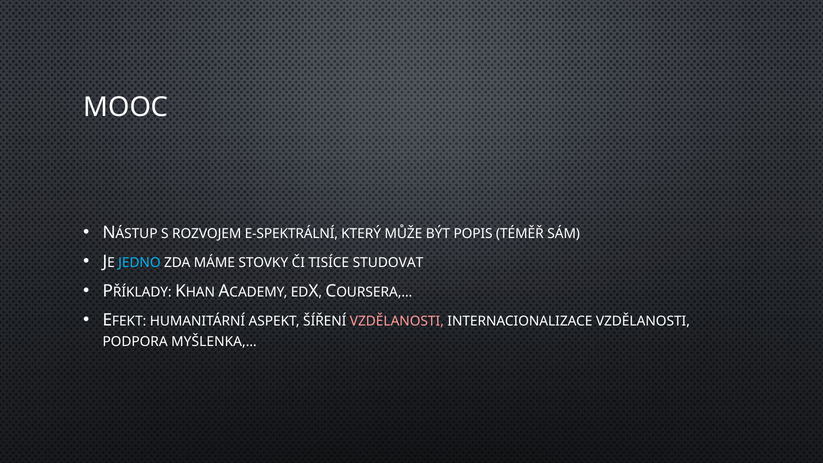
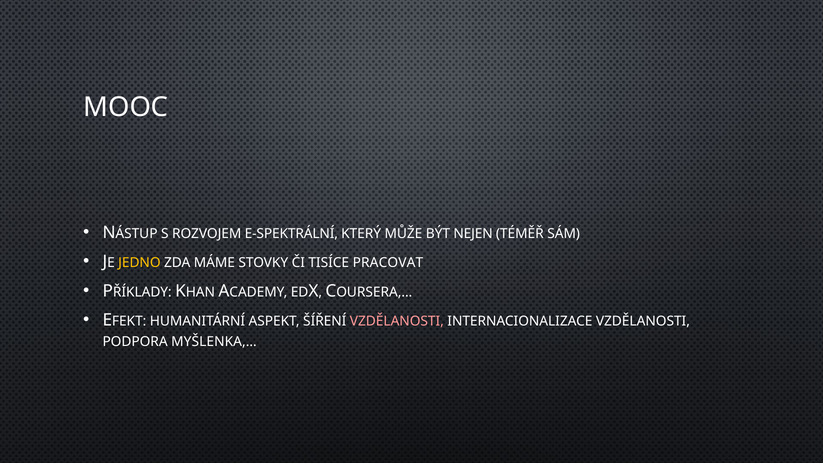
POPIS: POPIS -> NEJEN (473, 234)
JEDNO colour: light blue -> yellow (139, 263)
STUDOVAT: STUDOVAT -> PRACOVAT (388, 263)
